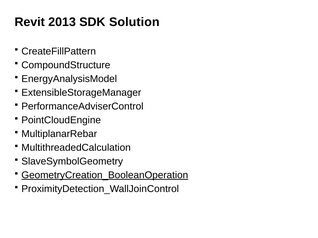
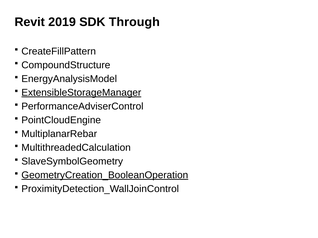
2013: 2013 -> 2019 (62, 22)
Solution: Solution -> Through (134, 22)
ExtensibleStorageManager underline: none -> present (81, 93)
